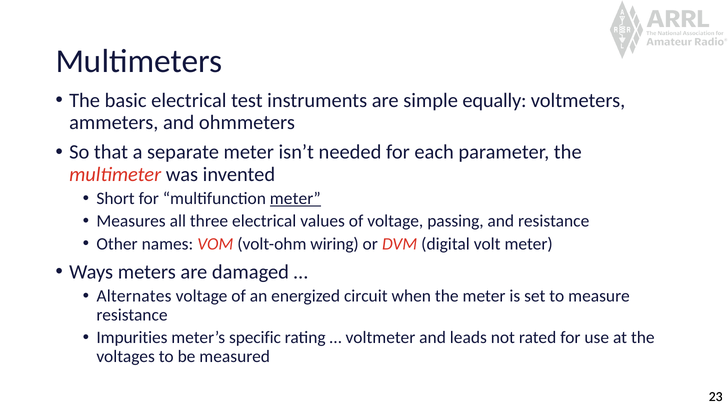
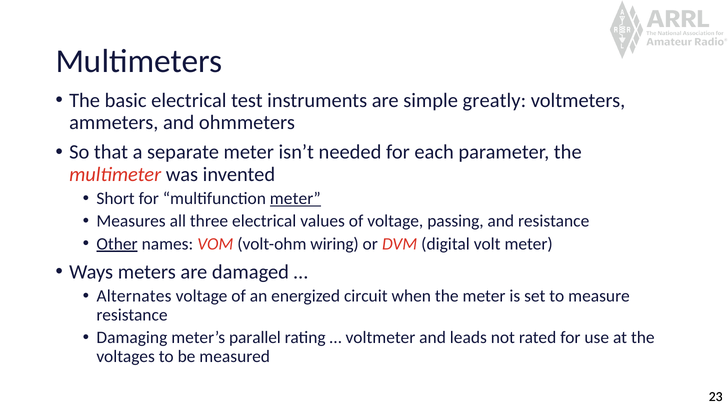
equally: equally -> greatly (494, 101)
Other underline: none -> present (117, 244)
Impurities: Impurities -> Damaging (132, 338)
specific: specific -> parallel (255, 338)
